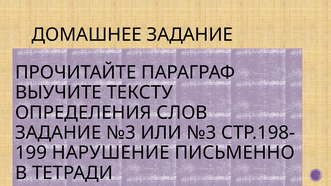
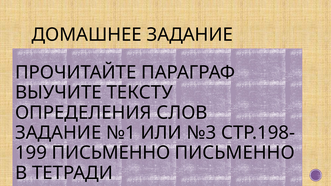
ЗАДАНИЕ №3: №3 -> №1 (121, 133)
НАРУШЕНИЕ: НАРУШЕНИЕ -> ПИСЬМЕННО (111, 153)
